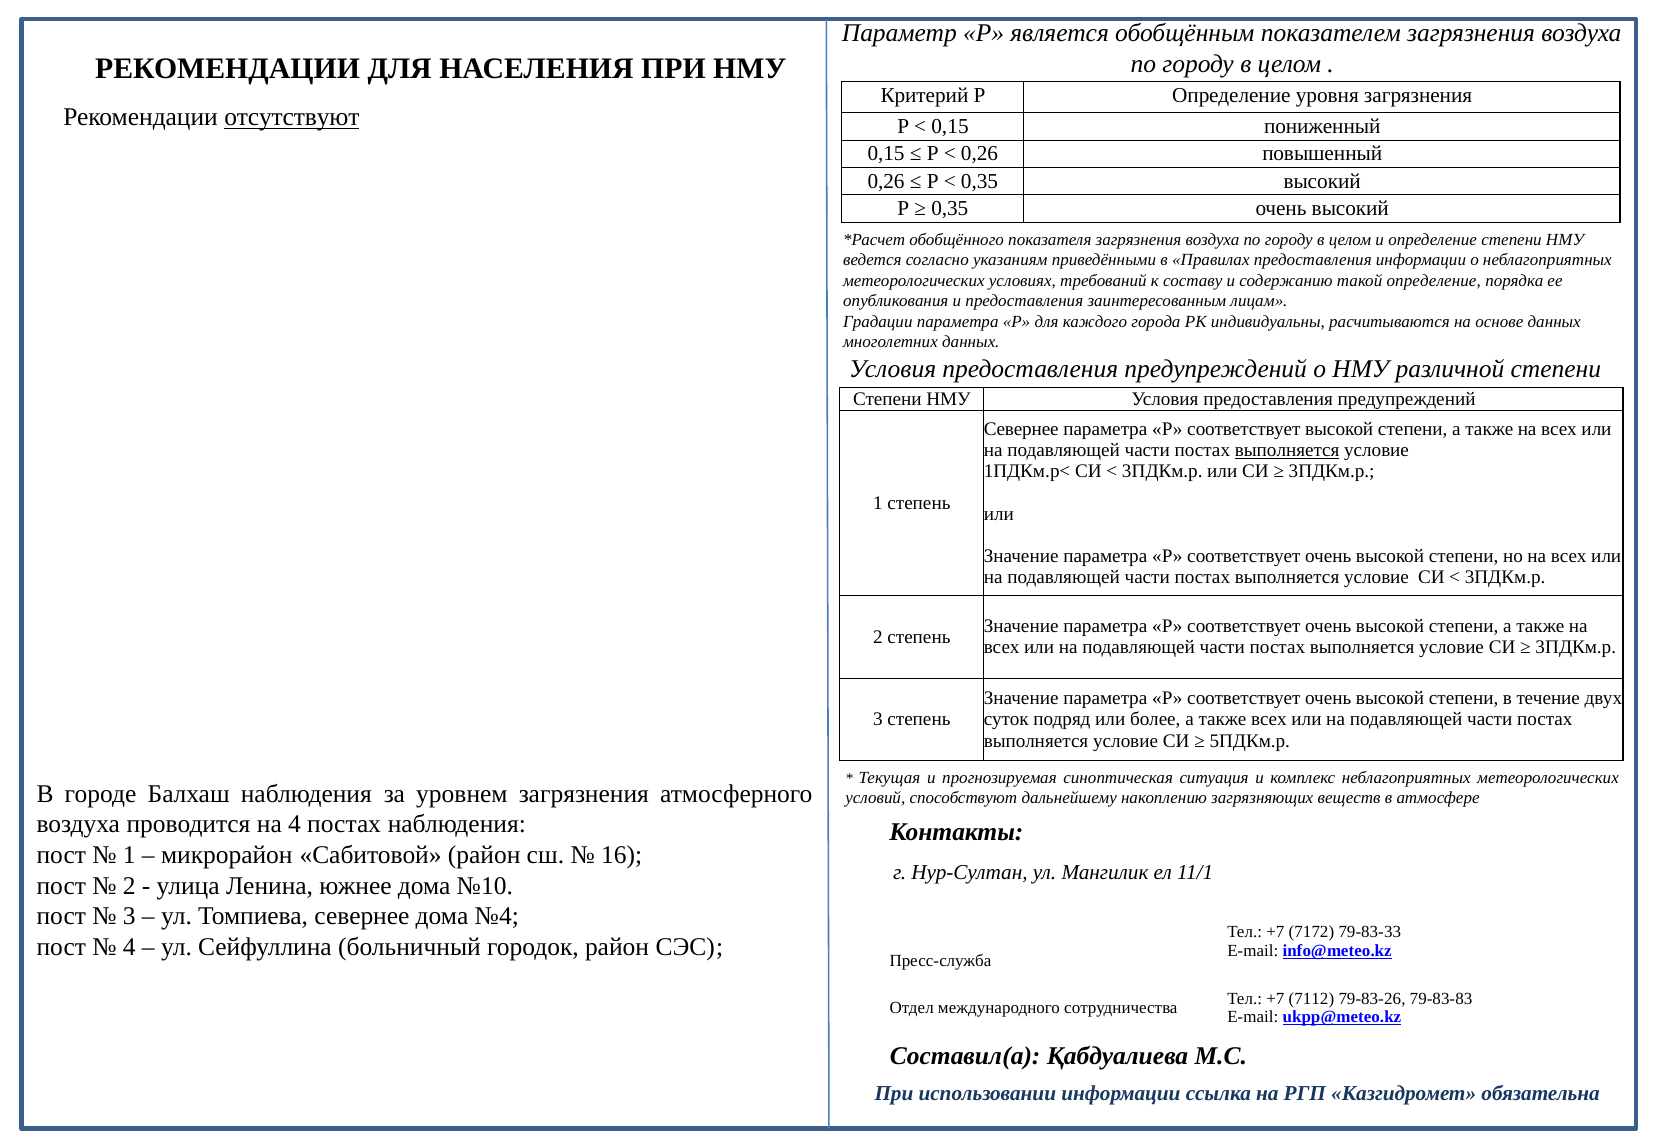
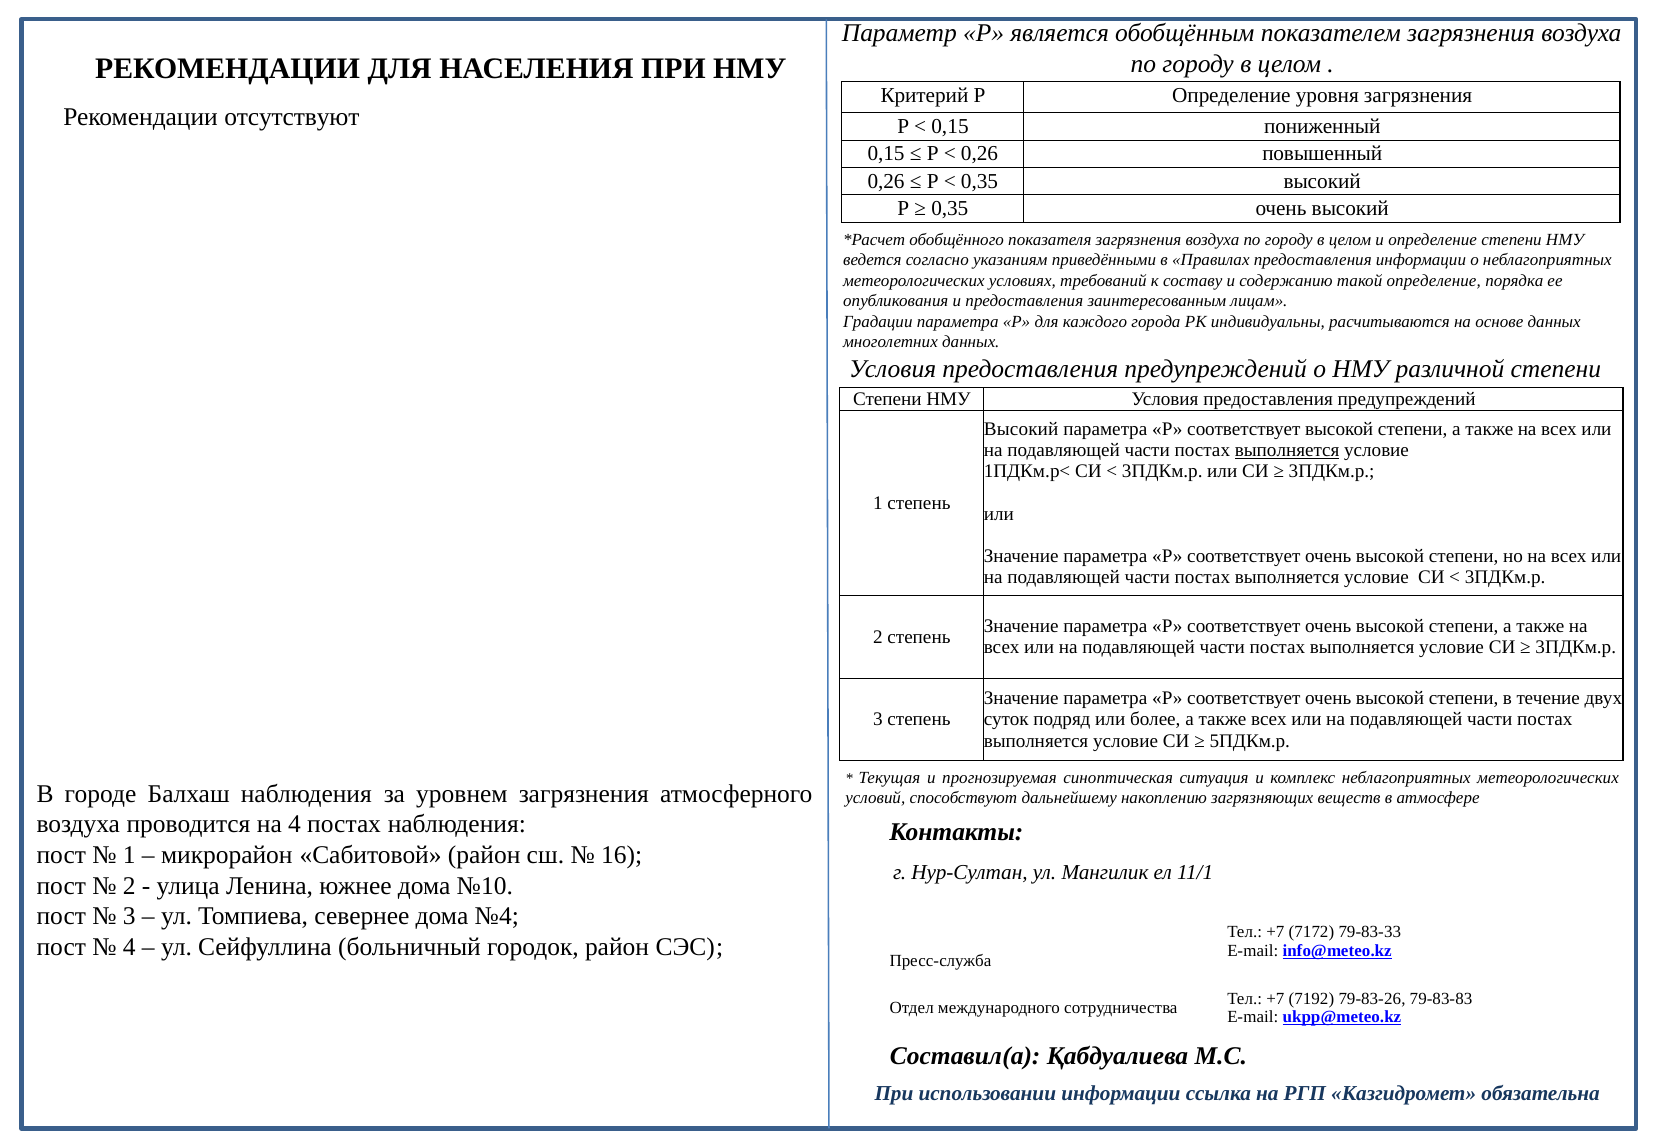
отсутствуют underline: present -> none (292, 118)
Севернее: Севернее -> Высокий (1021, 429)
7112: 7112 -> 7192 (1311, 998)
